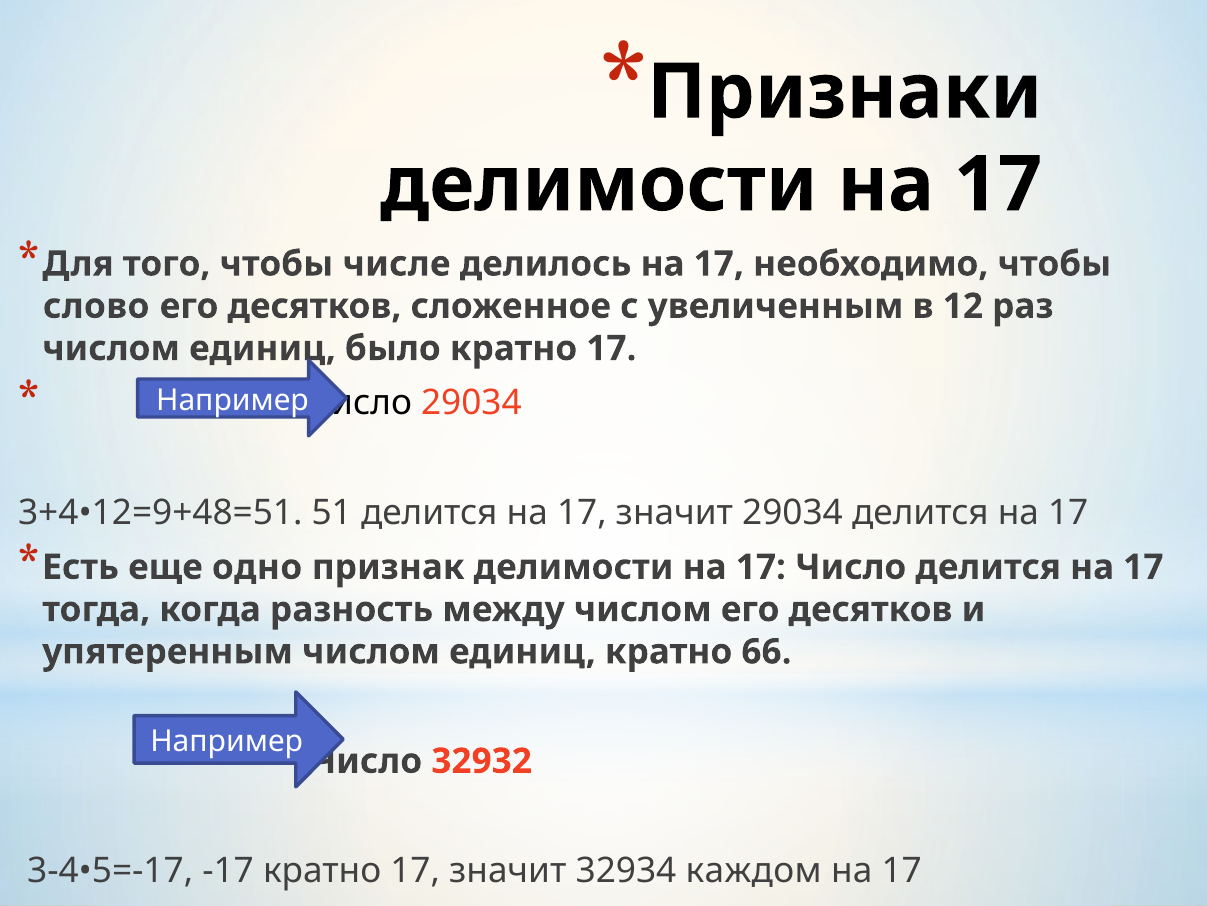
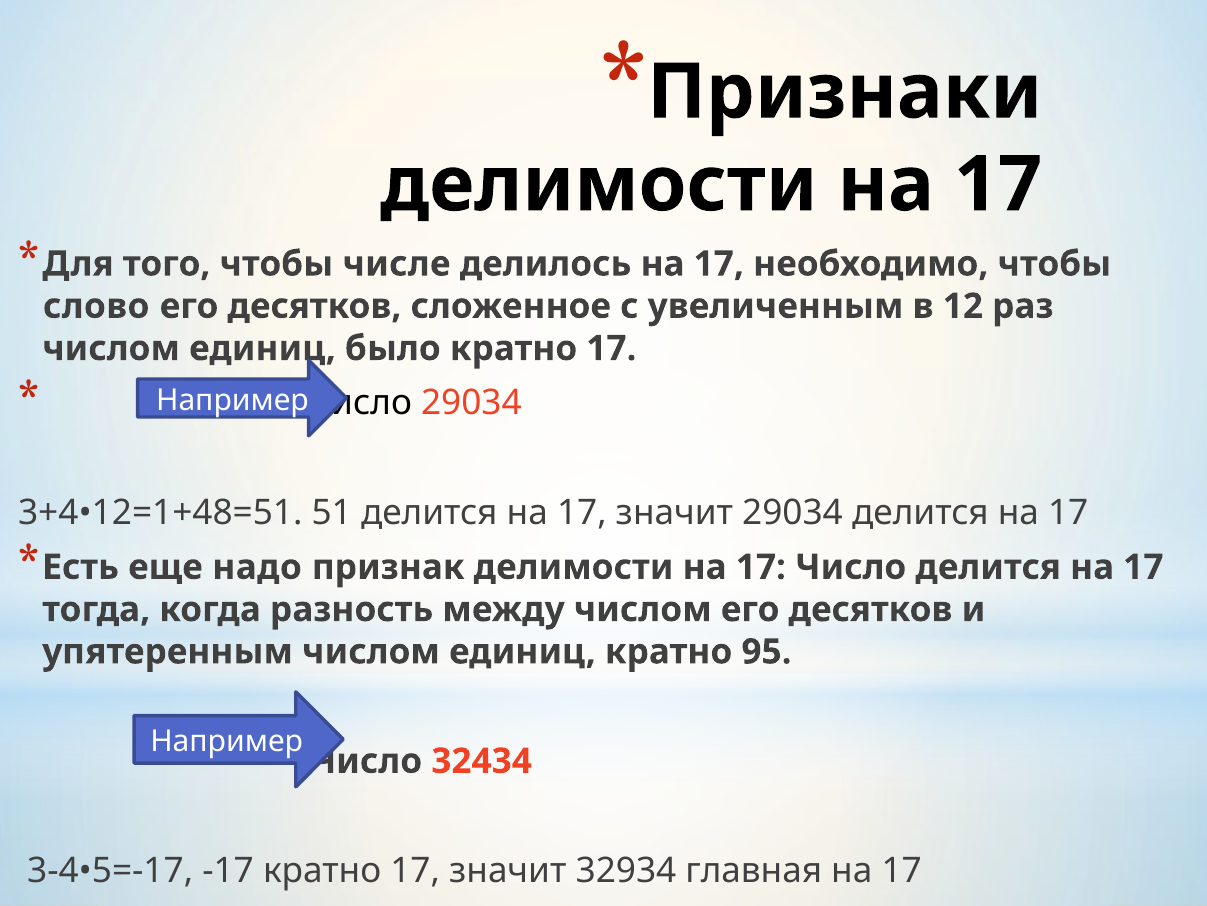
3+4•12=9+48=51: 3+4•12=9+48=51 -> 3+4•12=1+48=51 (160, 512)
одно: одно -> надо (257, 567)
66: 66 -> 95 (766, 651)
32932: 32932 -> 32434 (482, 761)
каждом: каждом -> главная (754, 870)
